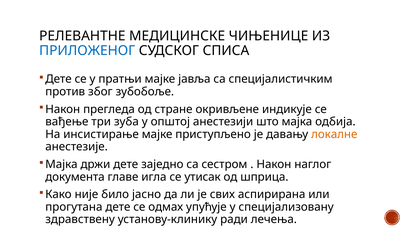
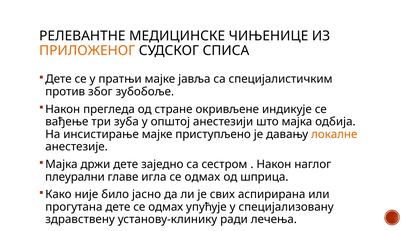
ПРИЛОЖЕНОГ colour: blue -> orange (87, 51)
документа: документа -> плеурални (75, 177)
игла се утисак: утисак -> одмах (202, 177)
